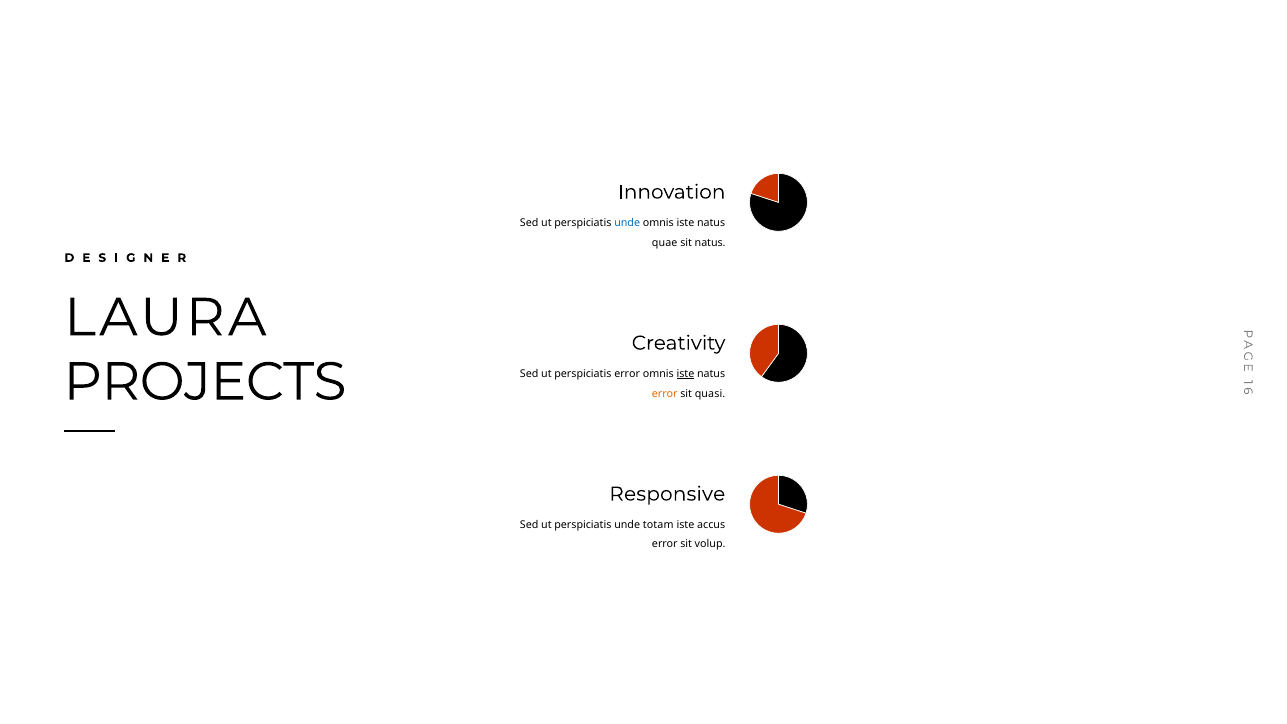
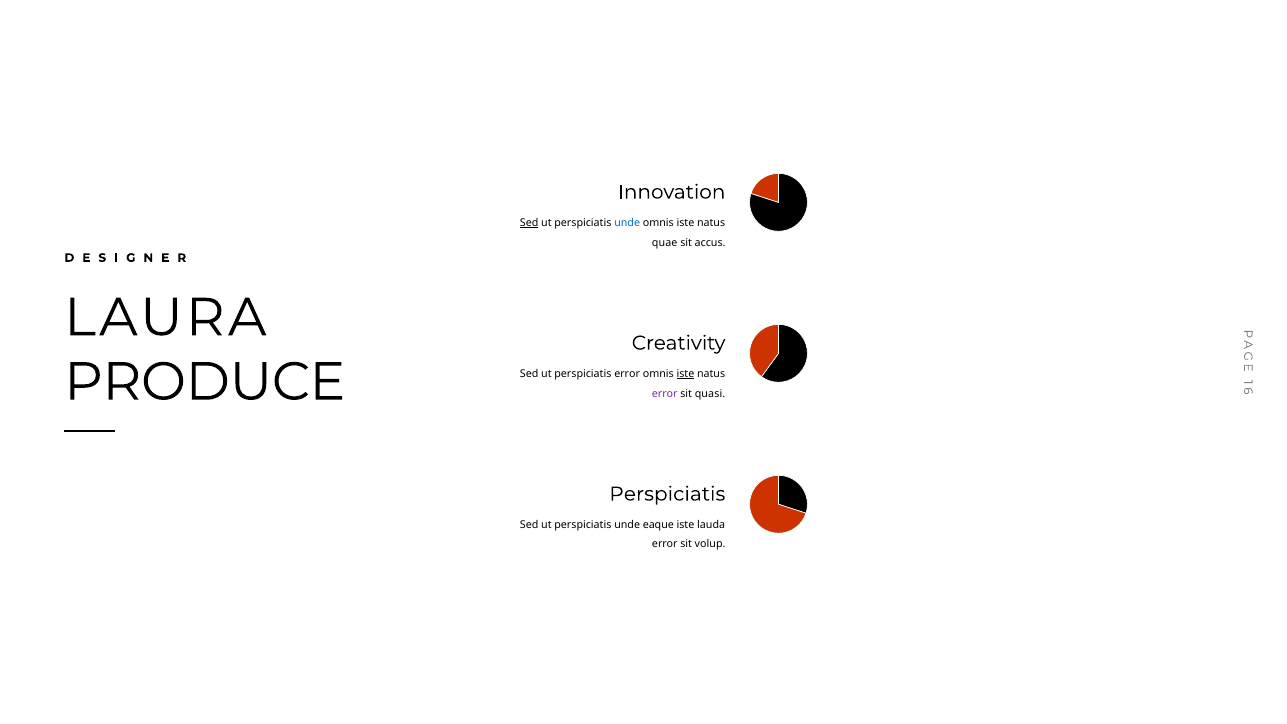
Sed underline: none -> present (529, 223)
sit natus: natus -> accus (710, 242)
PROJECTS: PROJECTS -> PRODUCE (205, 382)
error colour: orange -> purple (665, 393)
Responsive: Responsive -> Perspiciatis (667, 494)
totam: totam -> eaque (658, 525)
accus: accus -> lauda (711, 525)
